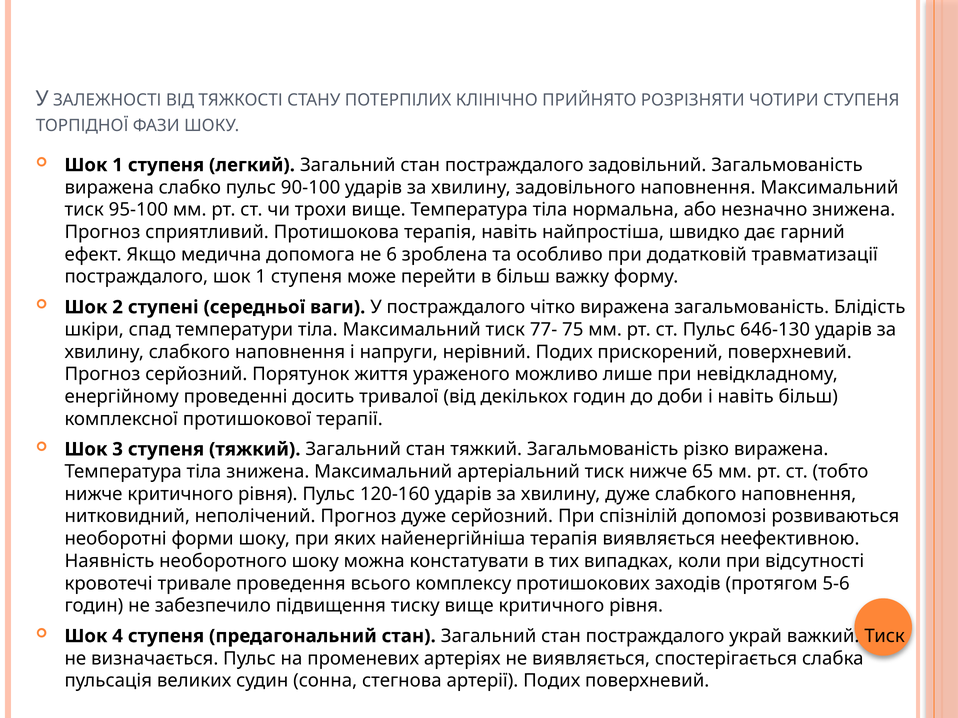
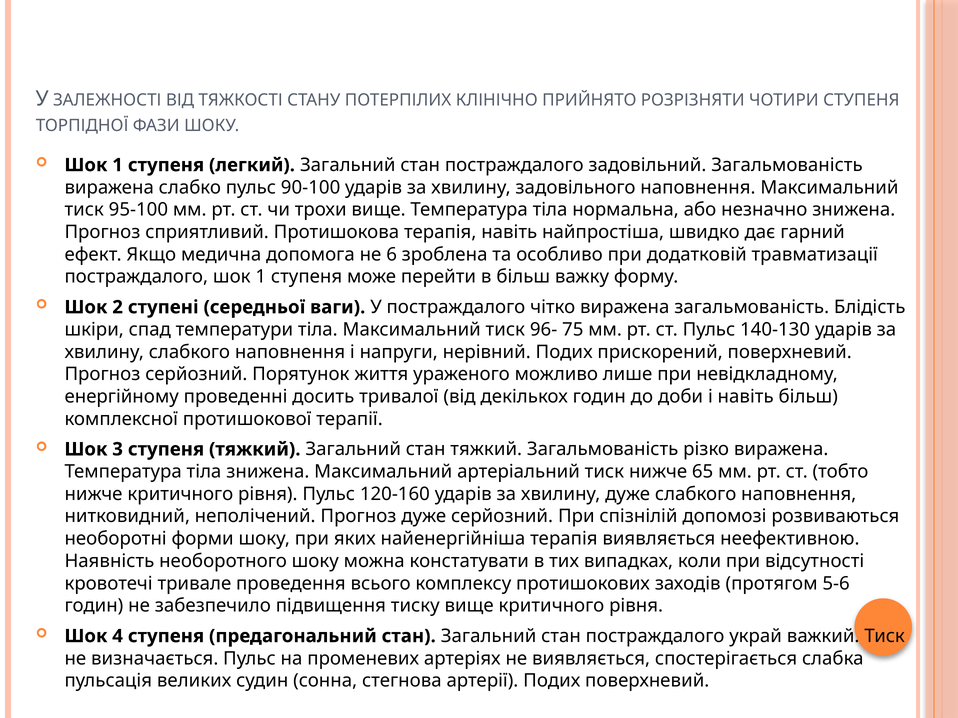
77-: 77- -> 96- (544, 330)
646-130: 646-130 -> 140-130 (775, 330)
